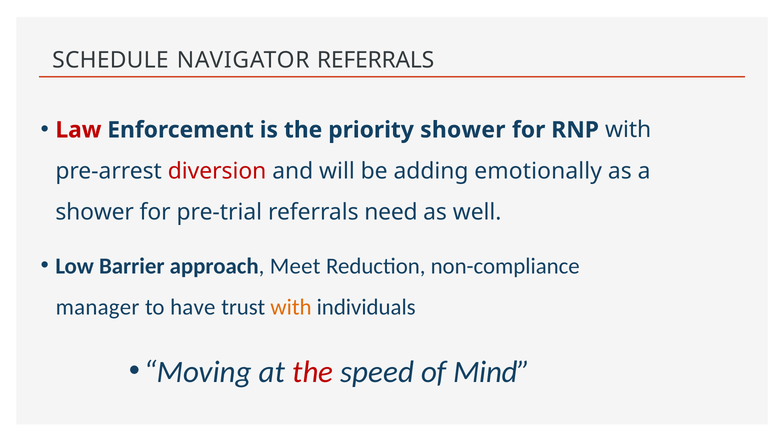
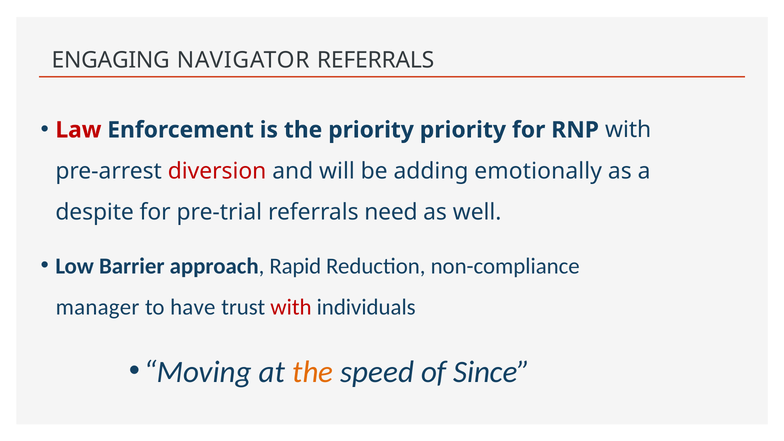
SCHEDULE: SCHEDULE -> ENGAGING (111, 60)
priority shower: shower -> priority (463, 130)
shower: shower -> despite (95, 212)
Meet: Meet -> Rapid (295, 266)
with colour: orange -> red (291, 307)
the colour: red -> orange (313, 372)
Mind: Mind -> Since (492, 372)
